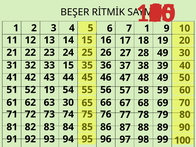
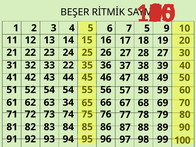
7 1: 1 -> 5 (147, 28)
28 49: 49 -> 27 (163, 53)
33 15: 15 -> 22 (68, 65)
52 19: 19 -> 54 (49, 90)
63 30: 30 -> 34 (68, 103)
